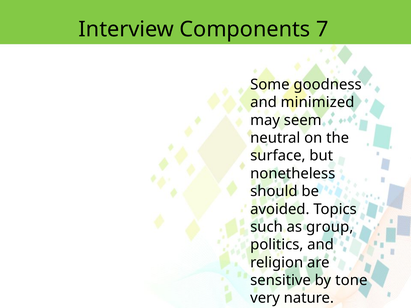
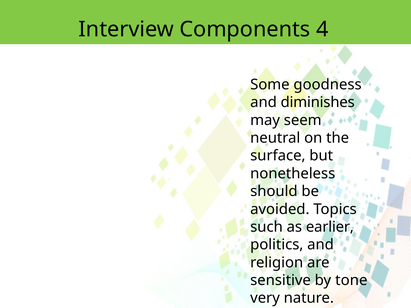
7: 7 -> 4 (322, 29)
minimized: minimized -> diminishes (318, 102)
group: group -> earlier (330, 227)
